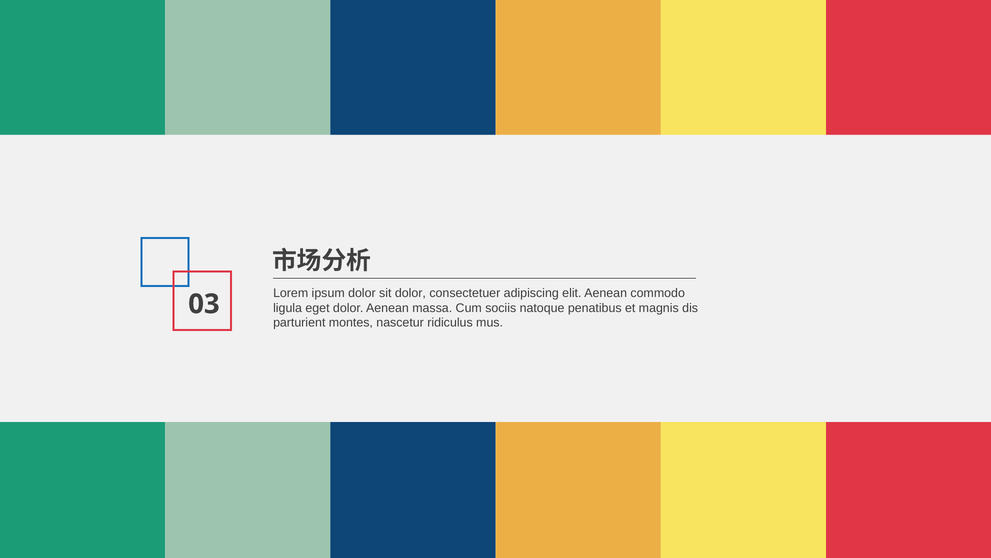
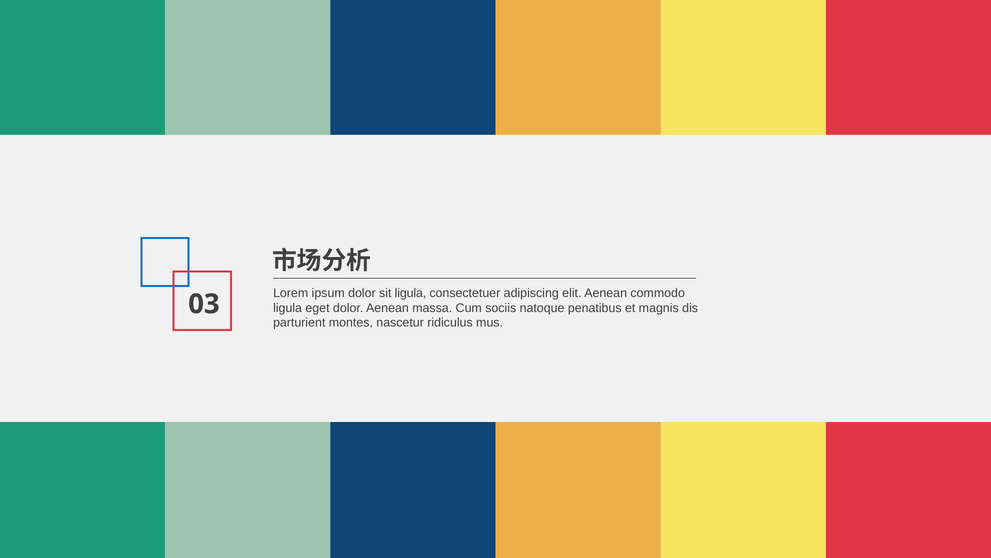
sit dolor: dolor -> ligula (410, 293)
